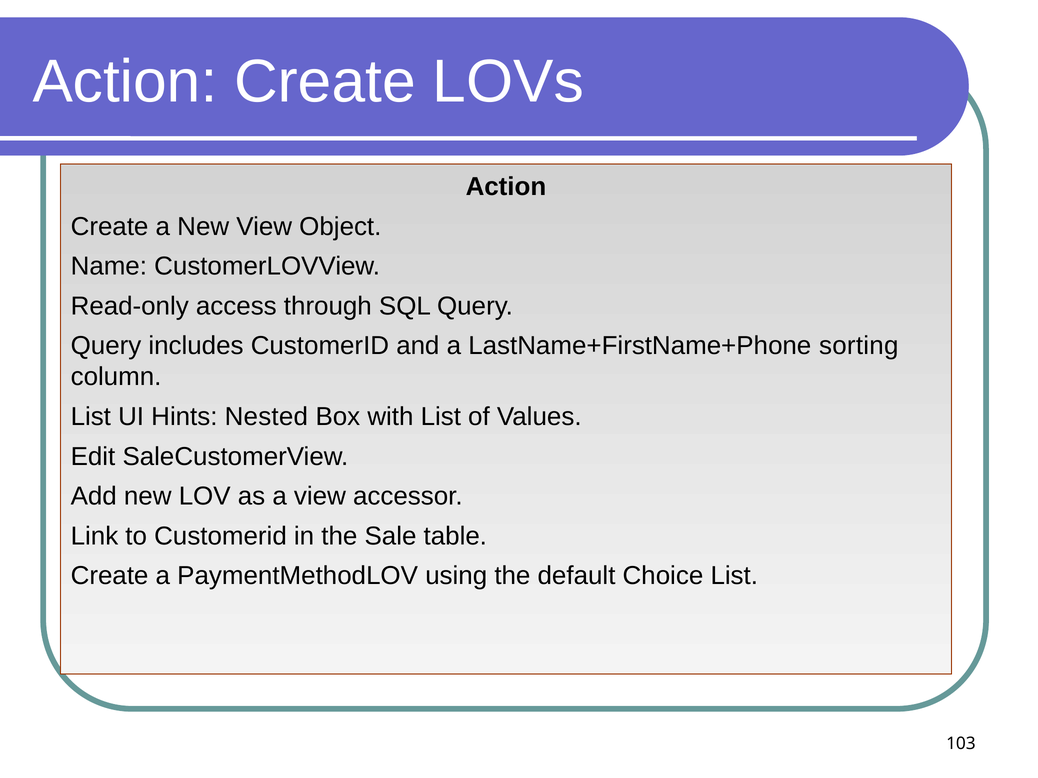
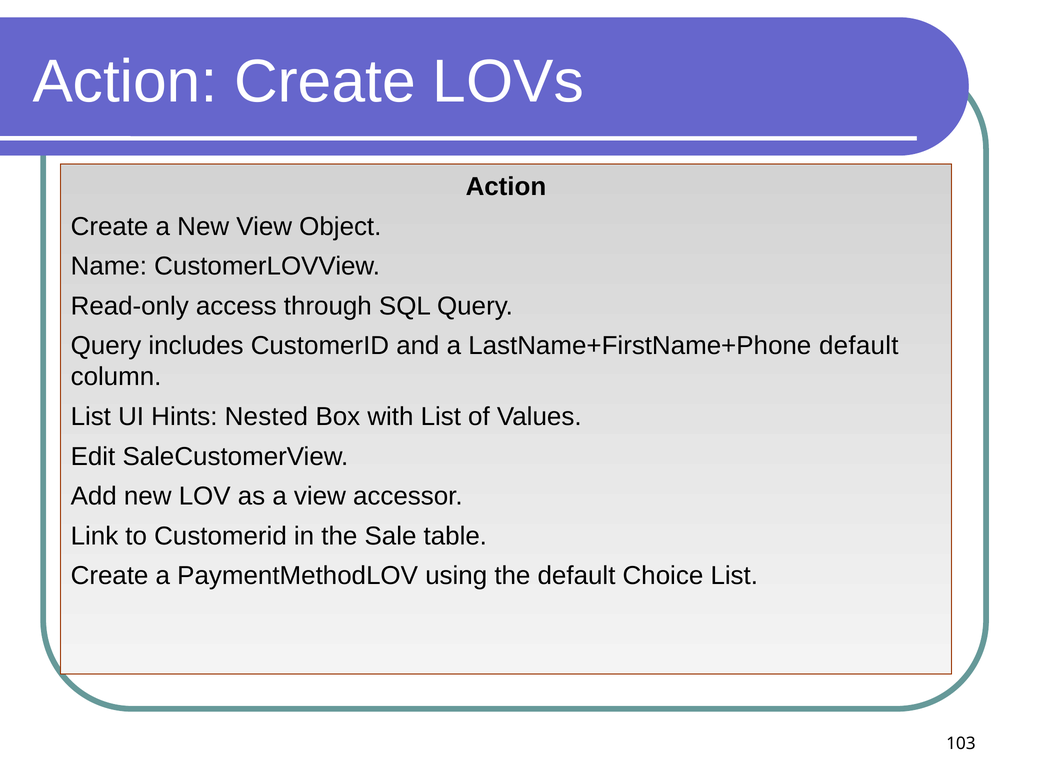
LastName+FirstName+Phone sorting: sorting -> default (859, 346)
